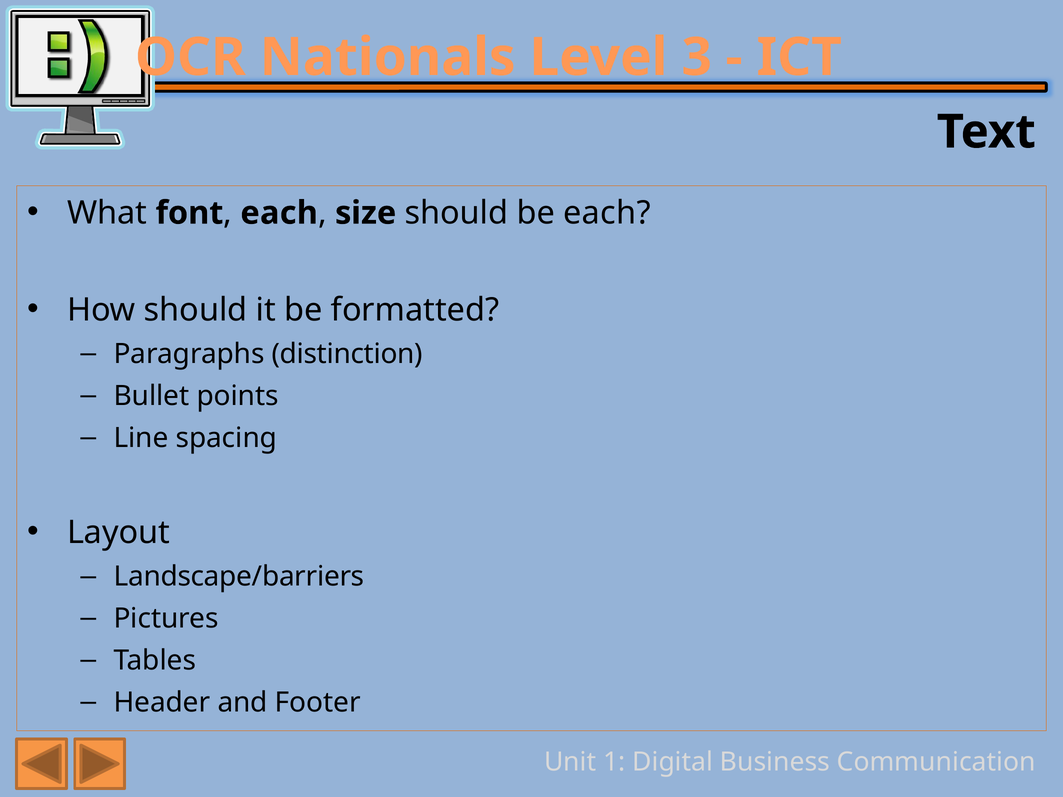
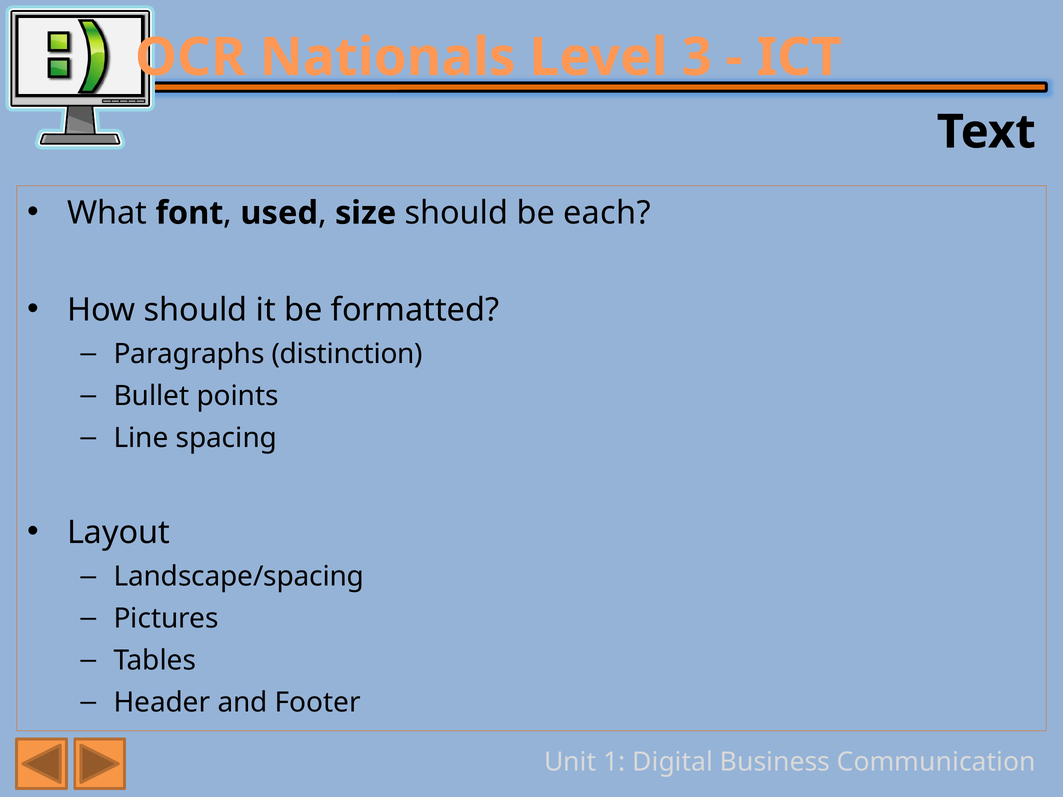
each: each -> used (279, 213)
Landscape/barriers: Landscape/barriers -> Landscape/spacing (239, 577)
